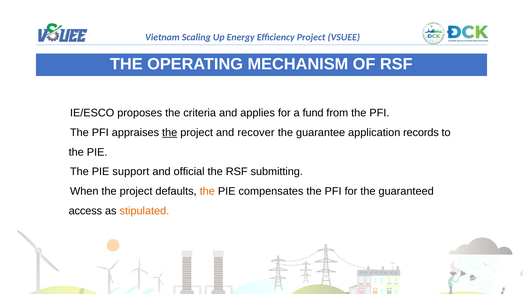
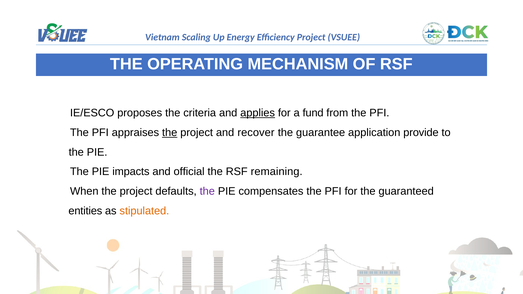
applies underline: none -> present (258, 113)
records: records -> provide (421, 133)
support: support -> impacts (131, 172)
submitting: submitting -> remaining (277, 172)
the colour: orange -> purple (207, 191)
access: access -> entities (85, 211)
